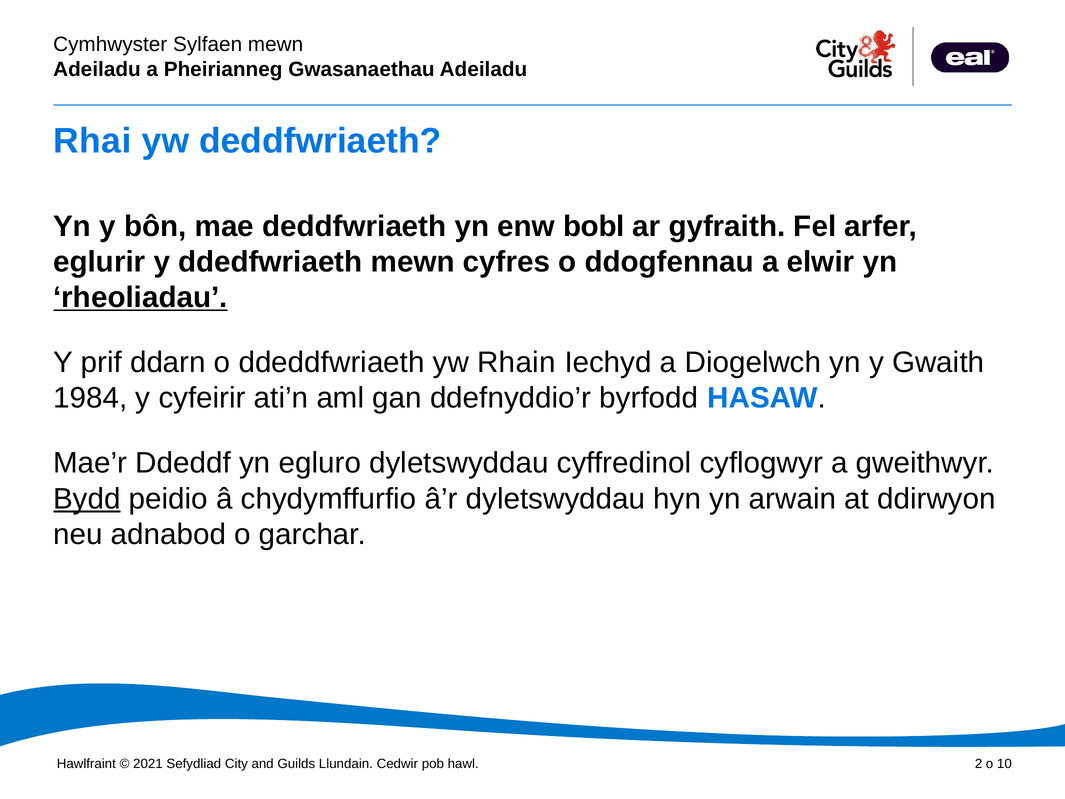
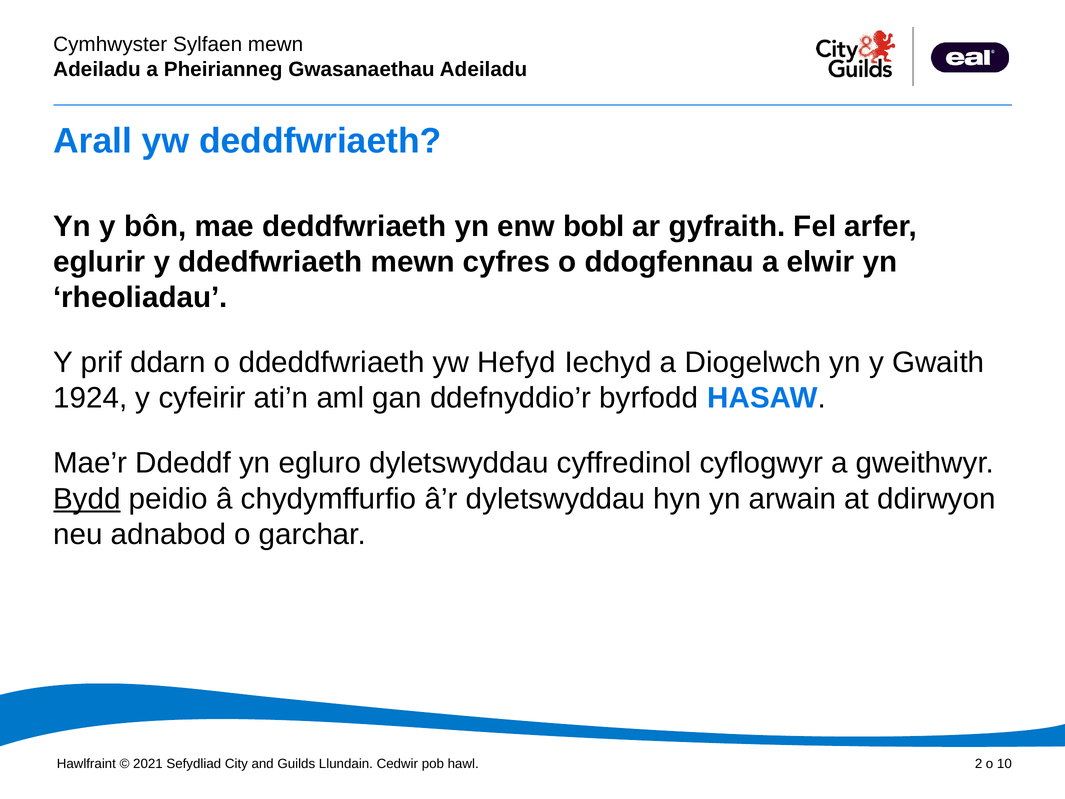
Rhai: Rhai -> Arall (93, 141)
rheoliadau underline: present -> none (140, 297)
Rhain: Rhain -> Hefyd (517, 362)
1984: 1984 -> 1924 (90, 398)
